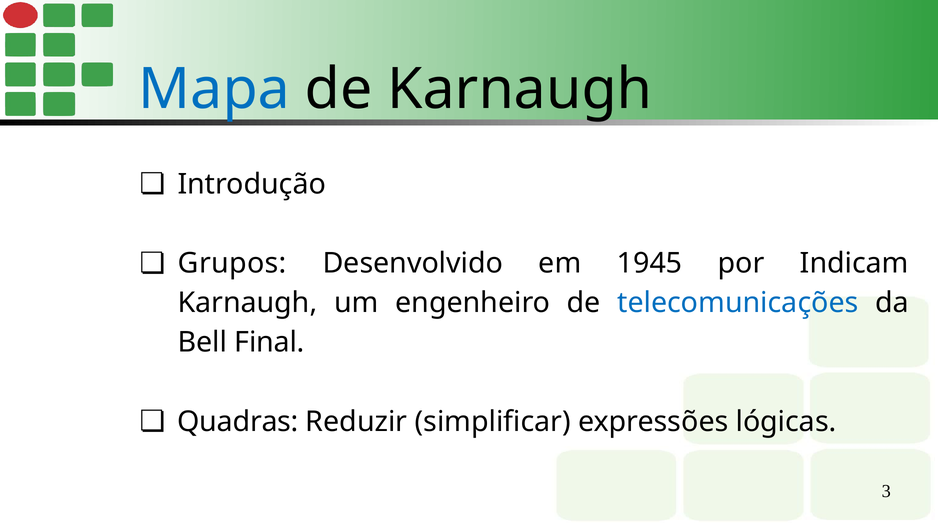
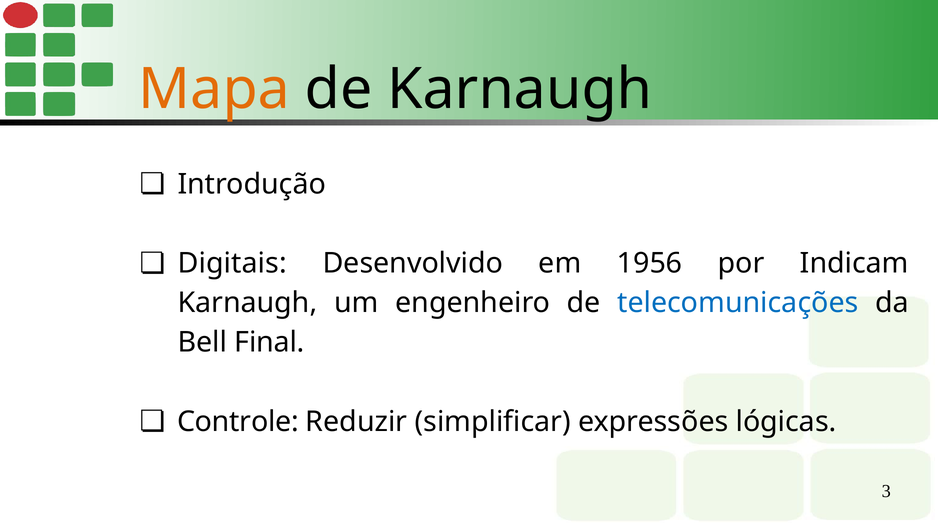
Mapa colour: blue -> orange (214, 89)
Grupos: Grupos -> Digitais (232, 263)
1945: 1945 -> 1956 (650, 263)
Quadras: Quadras -> Controle (238, 421)
